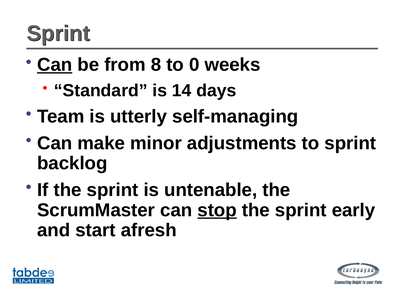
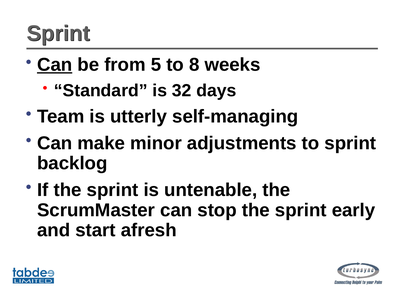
8: 8 -> 5 (156, 65)
0: 0 -> 8 (194, 65)
14: 14 -> 32 (182, 91)
stop underline: present -> none (217, 210)
